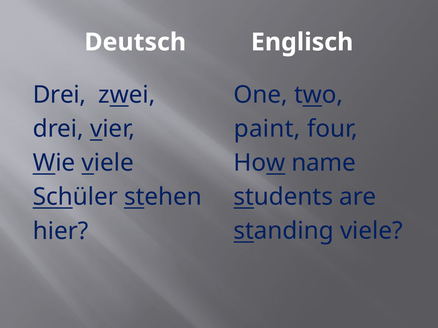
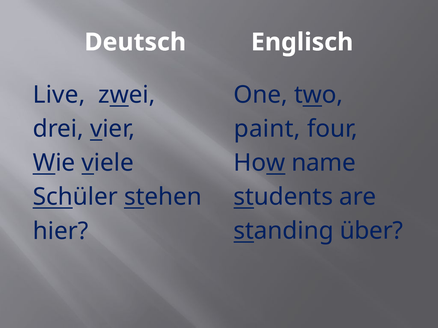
Drei: Drei -> Live (59, 95)
standing viele: viele -> über (371, 231)
